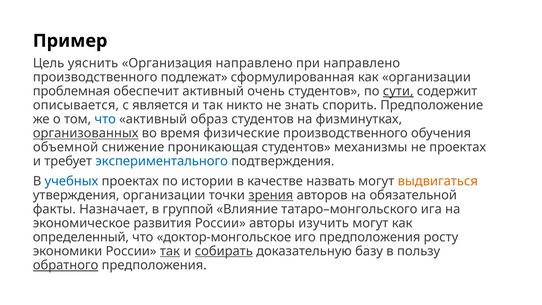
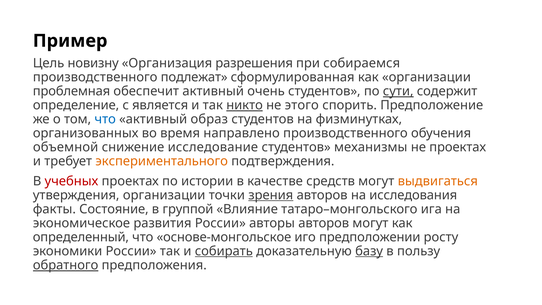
уяснить: уяснить -> новизну (93, 63)
Организация направлено: направлено -> разрешения (254, 63)
при направлено: направлено -> собираемся (362, 63)
описывается: описывается -> определение (76, 105)
никто underline: none -> present (245, 105)
знать: знать -> этого (302, 105)
организованных underline: present -> none (86, 133)
физические: физические -> направлено (242, 133)
проникающая: проникающая -> исследование (213, 147)
экспериментального colour: blue -> orange (162, 161)
учебных colour: blue -> red (71, 181)
назвать: назвать -> средств (331, 181)
обязательной: обязательной -> исследования (413, 195)
Назначает: Назначает -> Состояние (114, 209)
авторы изучить: изучить -> авторов (324, 223)
доктор-монгольское: доктор-монгольское -> основе-монгольское (224, 237)
иго предположения: предположения -> предположении (370, 237)
так underline: present -> none (170, 251)
базу underline: none -> present (369, 251)
